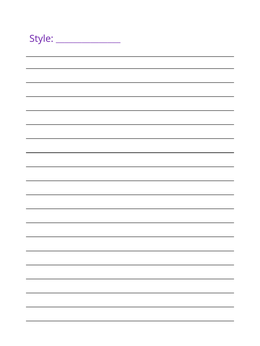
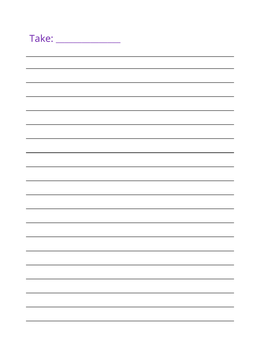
Style: Style -> Take (41, 39)
